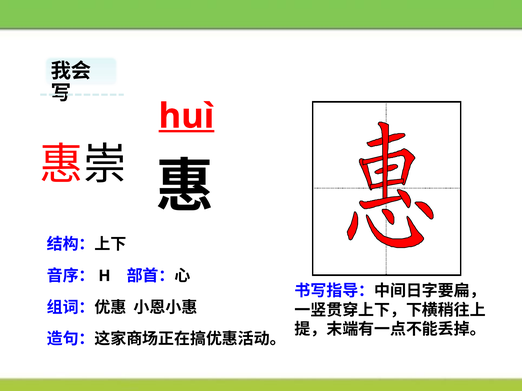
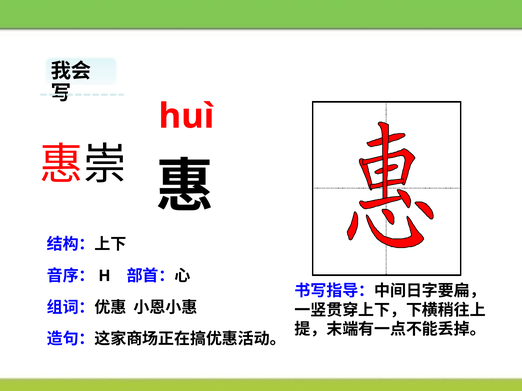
huì underline: present -> none (186, 116)
